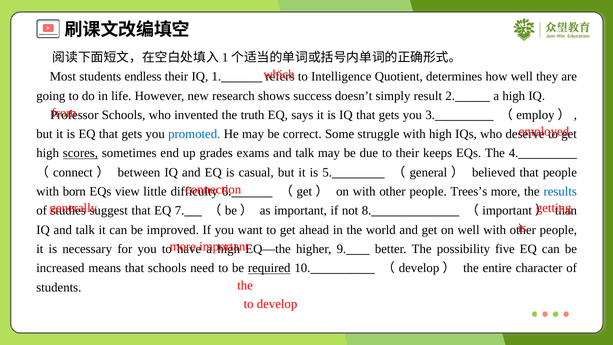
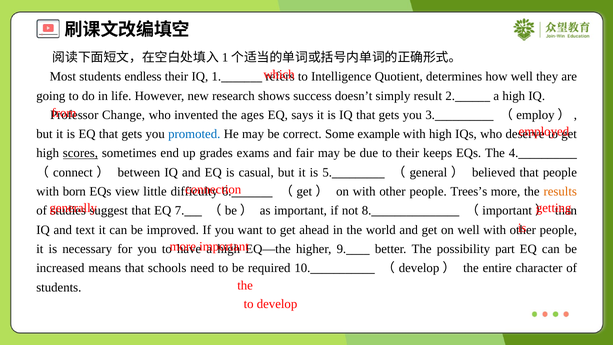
Schools: Schools -> Change (124, 115)
truth: truth -> ages (252, 115)
struggle: struggle -> example (379, 134)
exams and talk: talk -> fair (305, 153)
results colour: blue -> orange (560, 191)
IQ and talk: talk -> text (85, 230)
five: five -> part (505, 249)
required underline: present -> none (269, 268)
